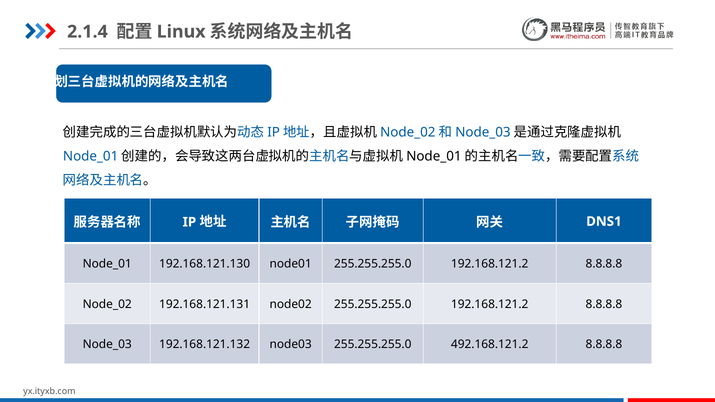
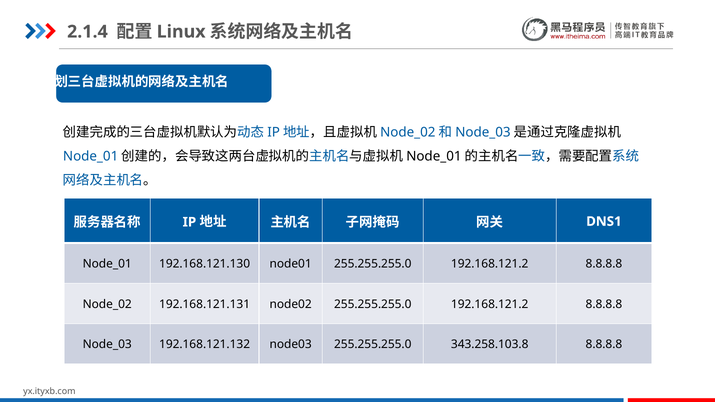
492.168.121.2: 492.168.121.2 -> 343.258.103.8 (490, 345)
